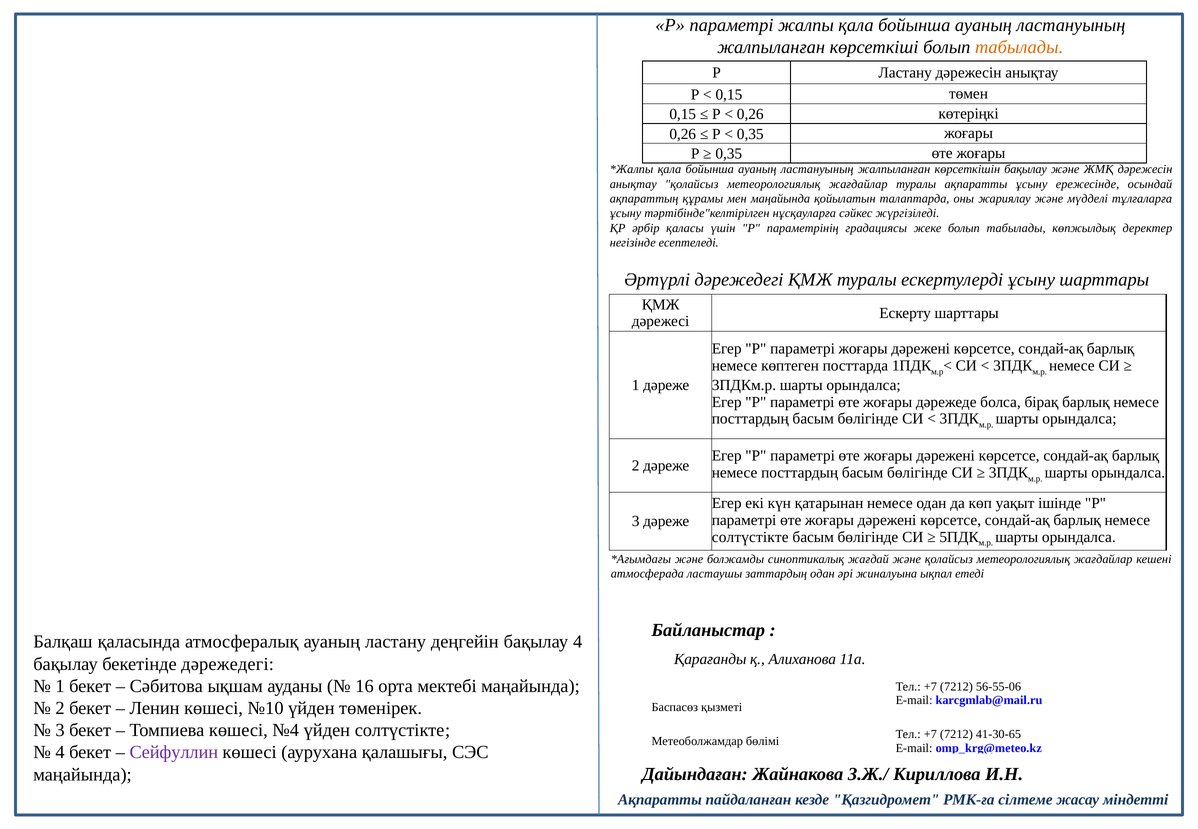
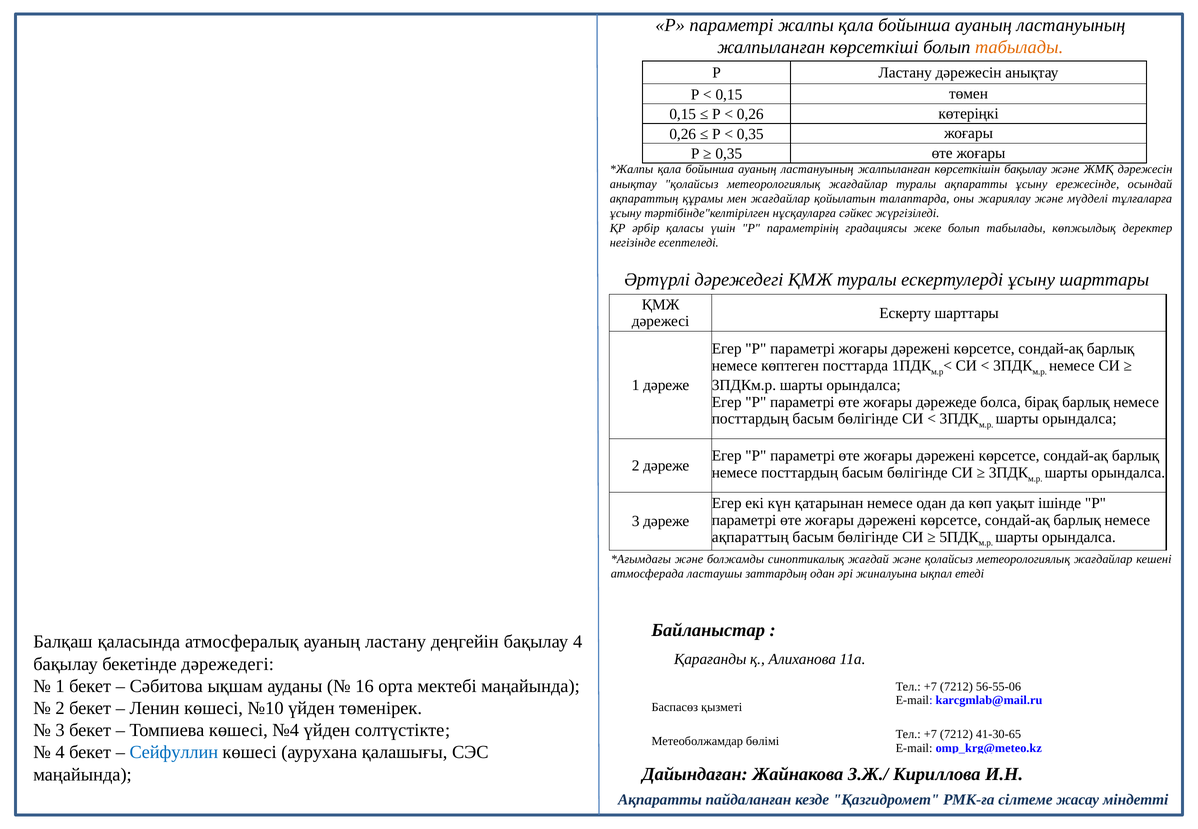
мен маңайында: маңайында -> жағдайлар (780, 199)
солтүстікте: солтүстікте -> ақпараттың (750, 537)
Сейфуллин colour: purple -> blue (174, 753)
